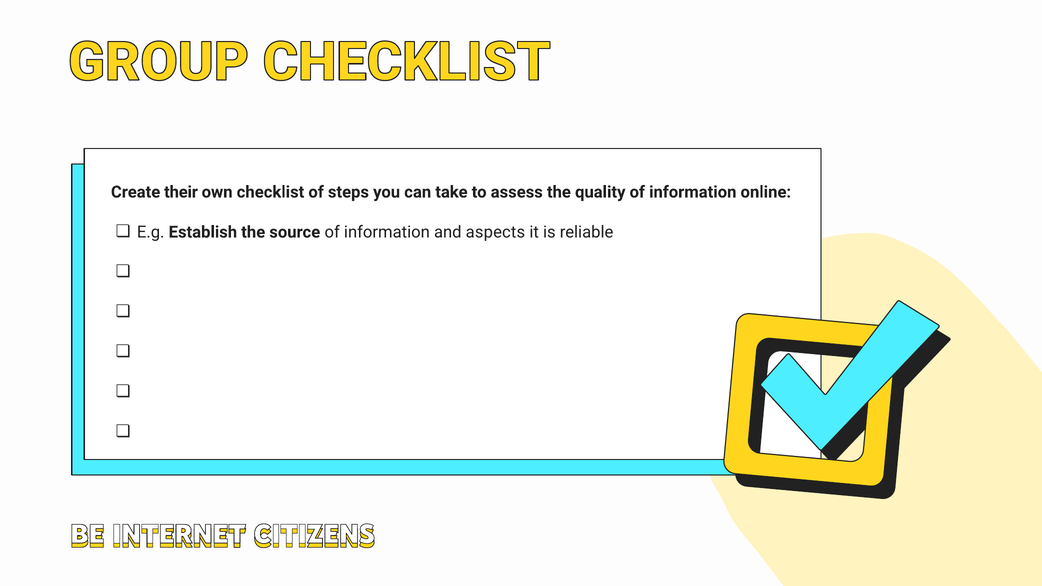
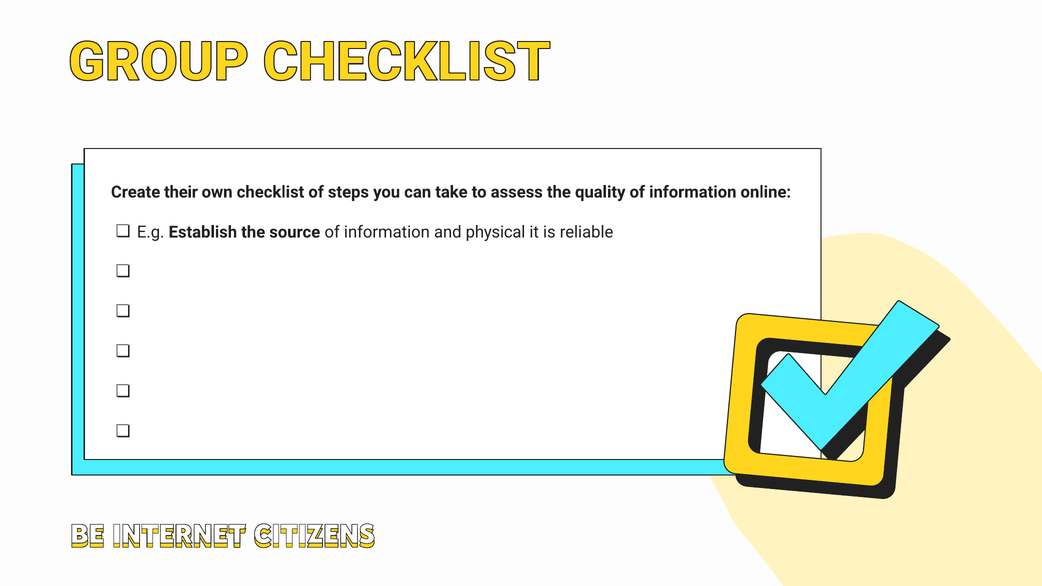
aspects: aspects -> physical (496, 232)
